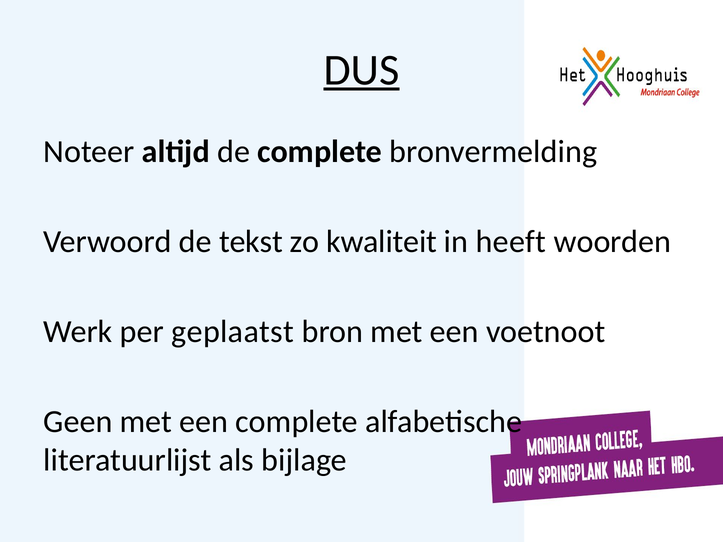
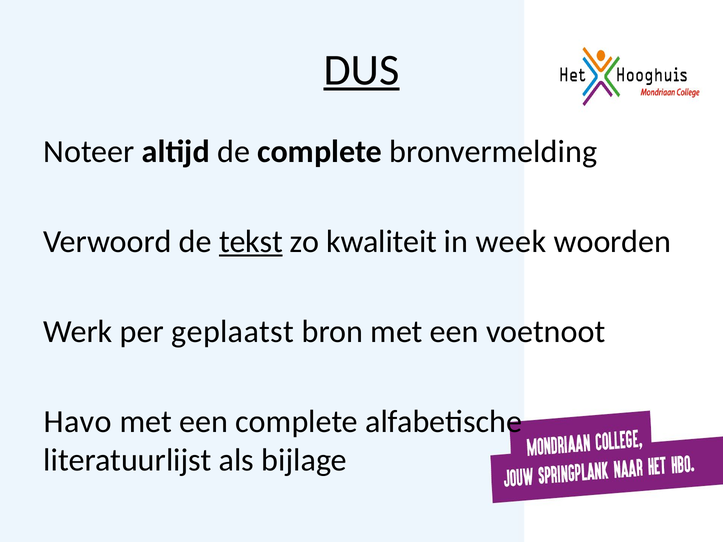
tekst underline: none -> present (251, 242)
heeft: heeft -> week (511, 242)
Geen: Geen -> Havo (78, 422)
